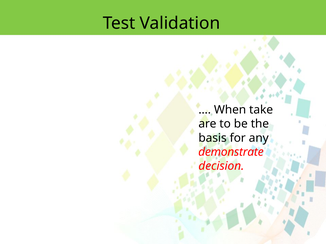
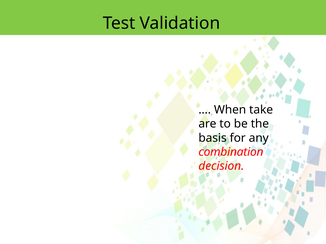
demonstrate: demonstrate -> combination (231, 152)
